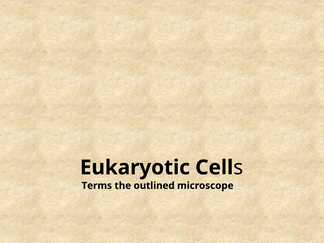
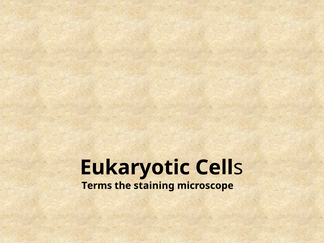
outlined: outlined -> staining (154, 186)
